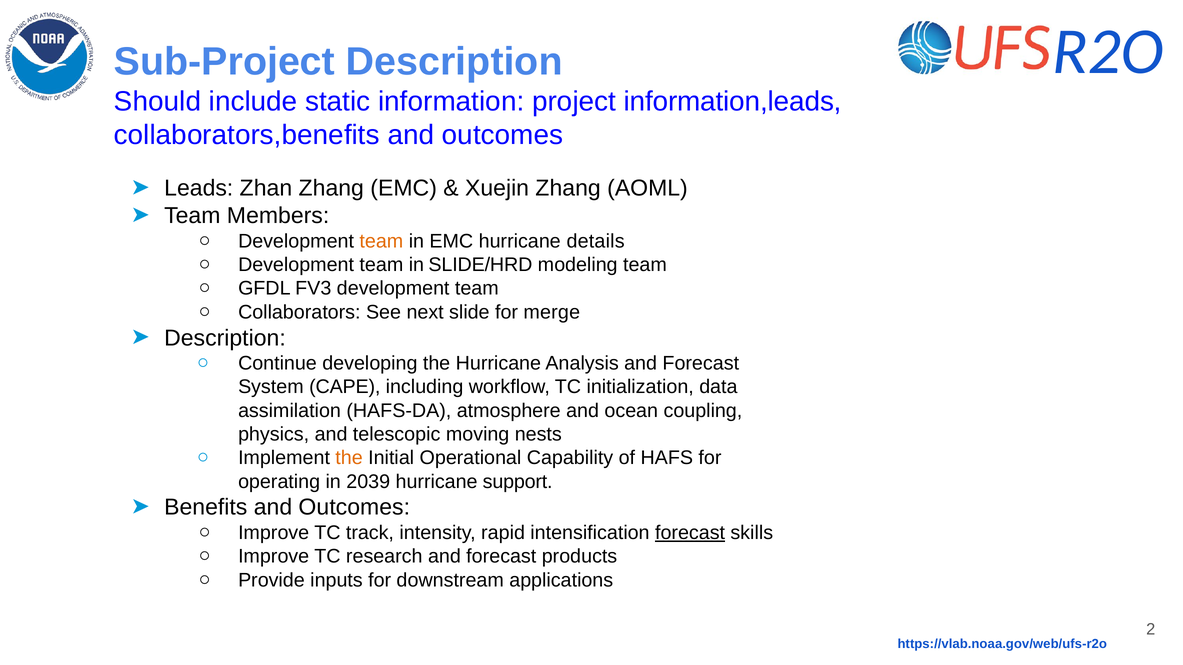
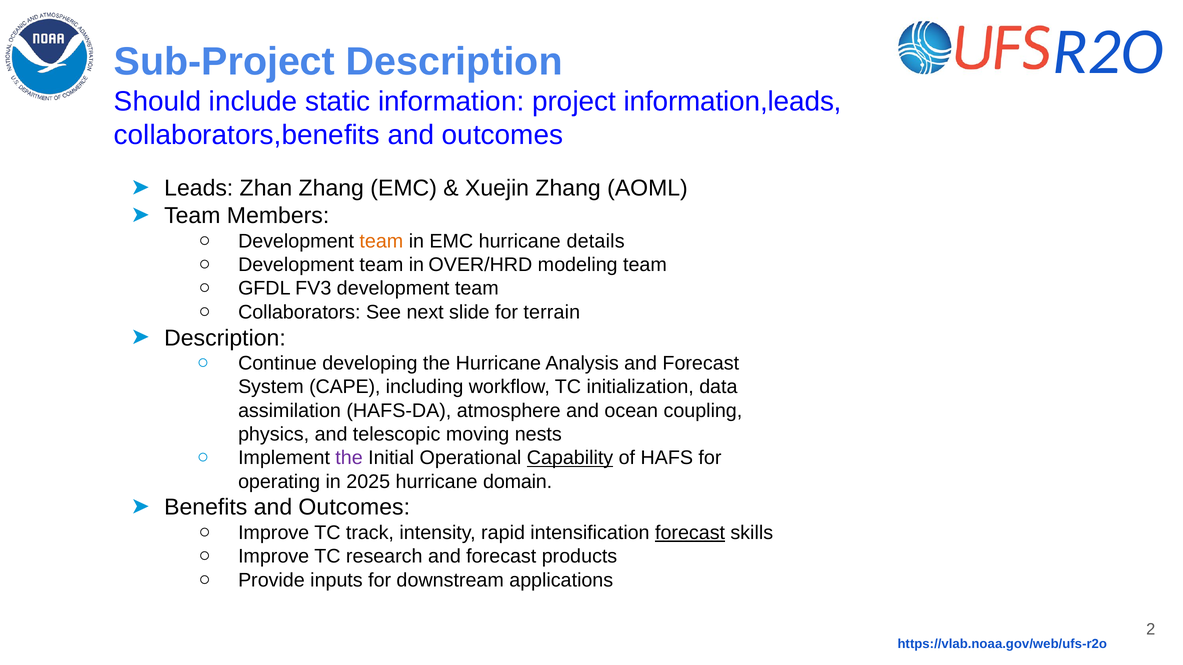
SLIDE/HRD: SLIDE/HRD -> OVER/HRD (480, 265)
merge: merge -> terrain (552, 312)
the colour: orange -> purple (349, 458)
Capability underline: none -> present (570, 458)
2039: 2039 -> 2025 (368, 482)
support: support -> domain (518, 482)
